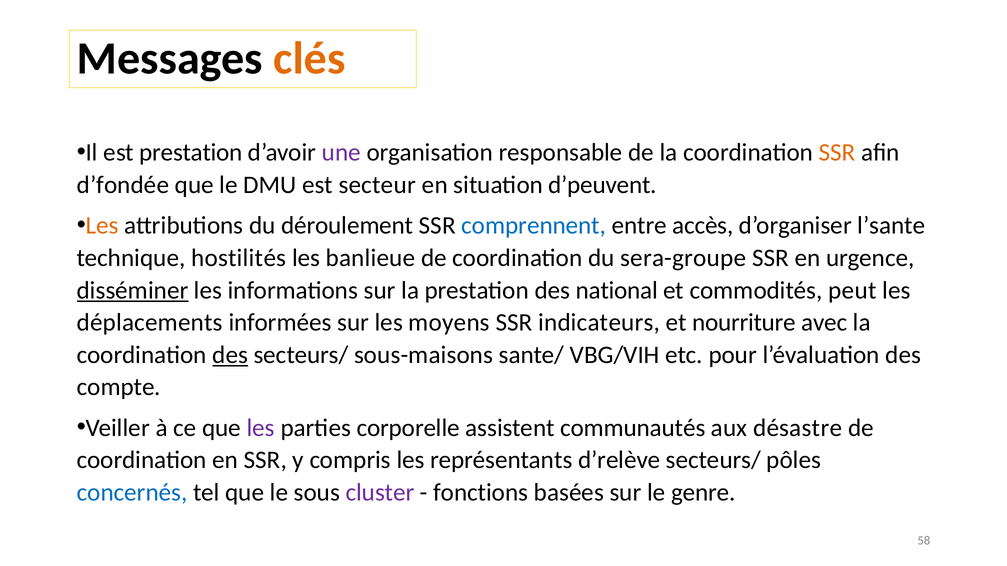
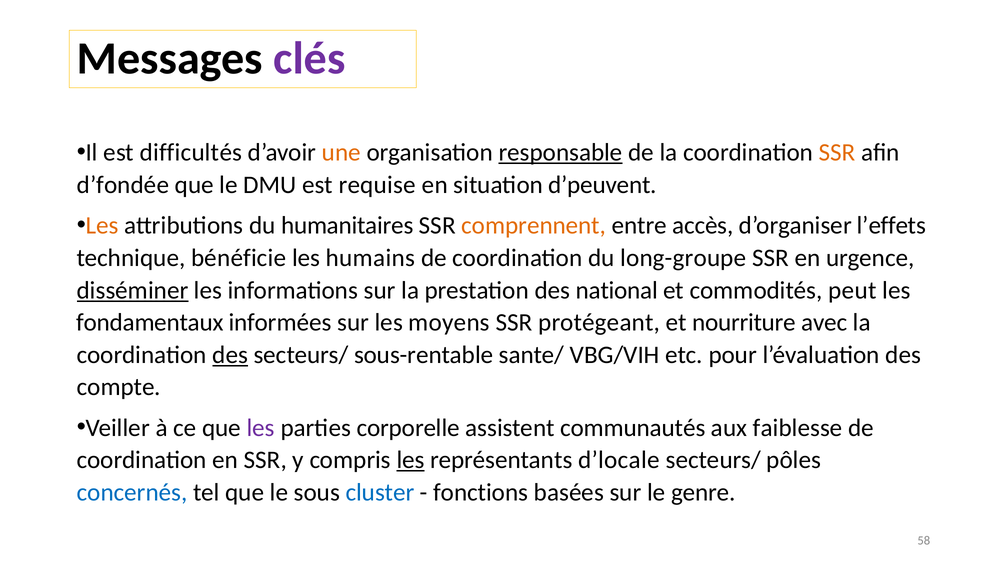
clés colour: orange -> purple (309, 59)
est prestation: prestation -> difficultés (191, 153)
une colour: purple -> orange (341, 153)
responsable underline: none -> present (561, 153)
secteur: secteur -> requise (377, 185)
déroulement: déroulement -> humanitaires (347, 226)
comprennent colour: blue -> orange (534, 226)
l’sante: l’sante -> l’effets (891, 226)
hostilités: hostilités -> bénéficie (239, 258)
banlieue: banlieue -> humains (370, 258)
sera-groupe: sera-groupe -> long-groupe (683, 258)
déplacements: déplacements -> fondamentaux (150, 323)
indicateurs: indicateurs -> protégeant (599, 323)
sous-maisons: sous-maisons -> sous-rentable (424, 355)
désastre: désastre -> faiblesse (798, 428)
les underline: none -> present (411, 460)
d’relève: d’relève -> d’locale (619, 460)
cluster colour: purple -> blue (380, 493)
